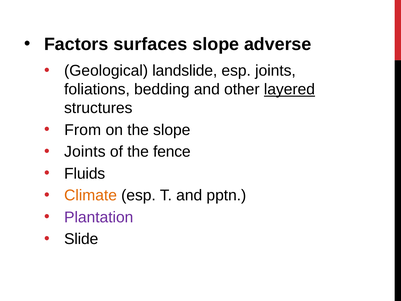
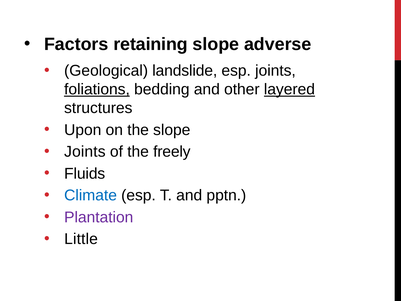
surfaces: surfaces -> retaining (151, 44)
foliations underline: none -> present (97, 89)
From: From -> Upon (83, 130)
fence: fence -> freely (172, 152)
Climate colour: orange -> blue (91, 195)
Slide: Slide -> Little (81, 239)
